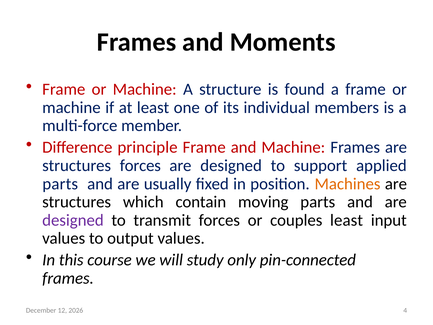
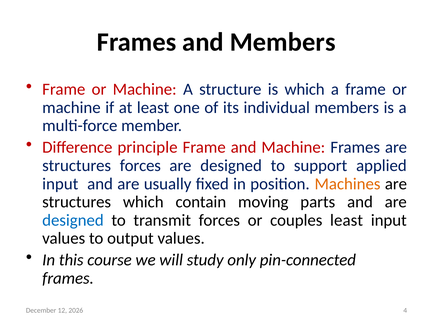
and Moments: Moments -> Members (283, 42)
is found: found -> which (305, 89)
parts: parts -> input (60, 184)
designed colour: purple -> blue (73, 220)
